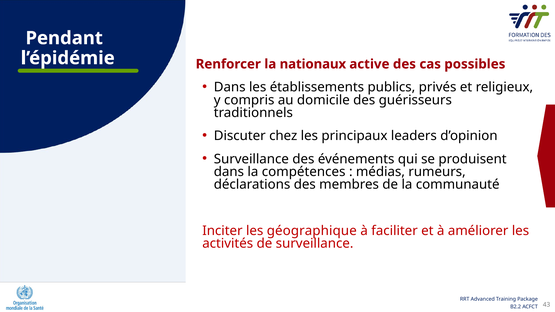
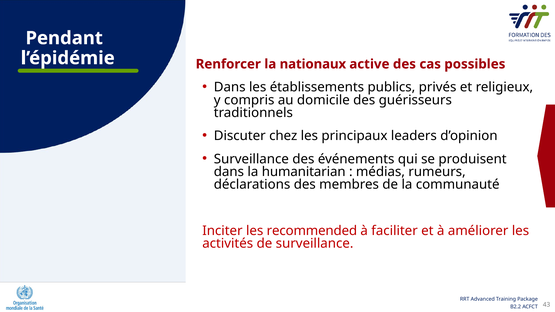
compétences: compétences -> humanitarian (304, 172)
géographique: géographique -> recommended (312, 231)
